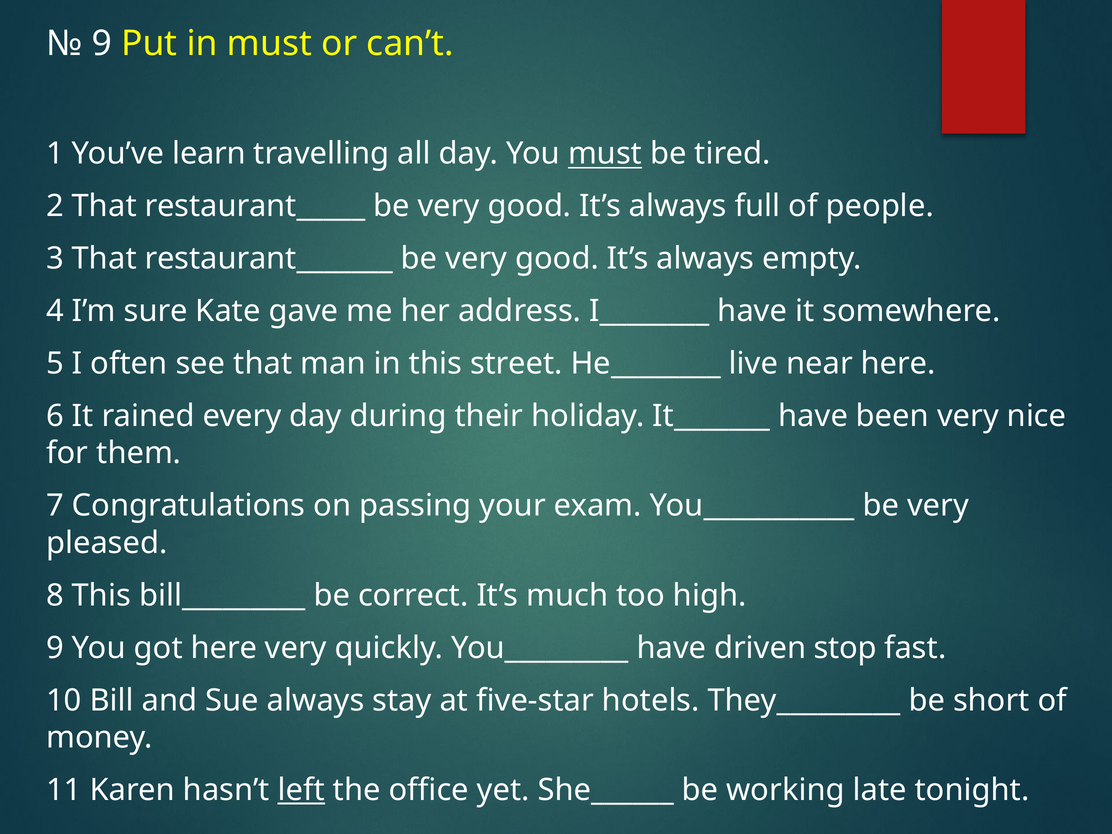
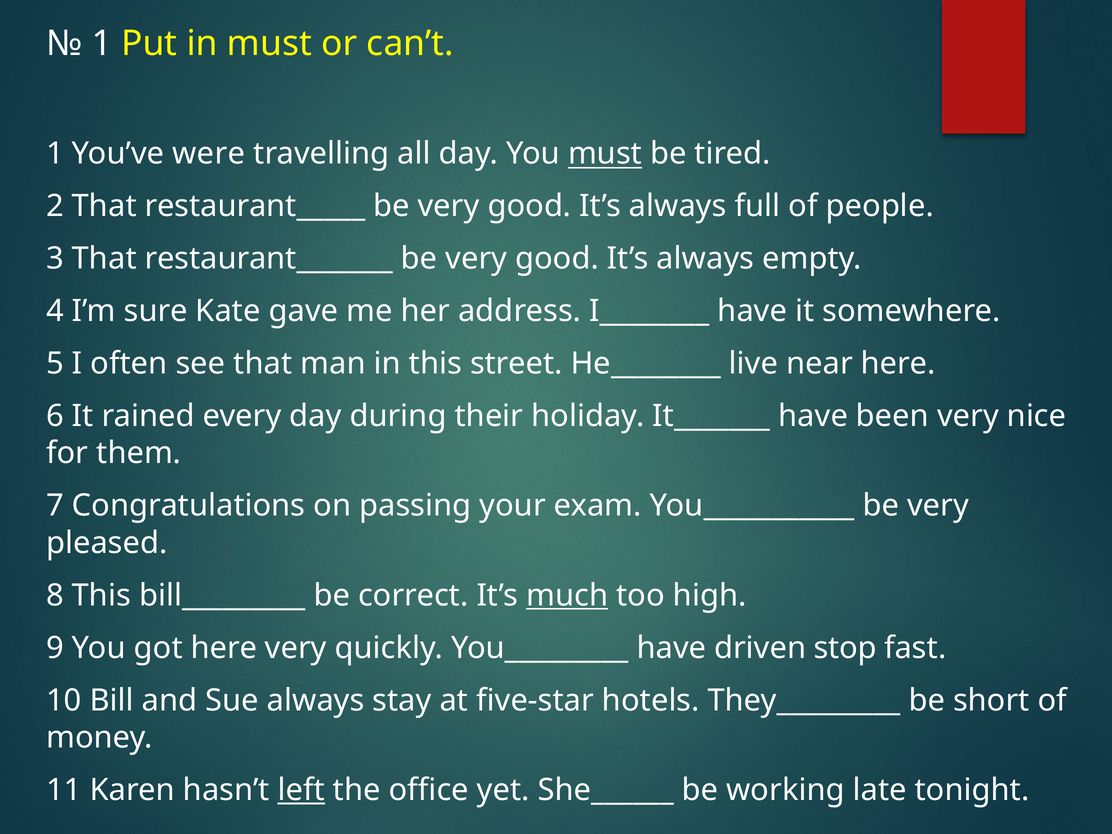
9: 9 -> 1 (102, 44)
learn: learn -> were (209, 153)
much underline: none -> present (567, 595)
